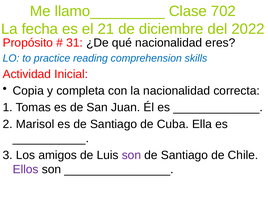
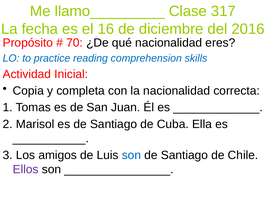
702: 702 -> 317 (223, 11)
21: 21 -> 16 (106, 29)
2022: 2022 -> 2016 (248, 29)
31: 31 -> 70 (75, 43)
son colour: purple -> blue (131, 155)
